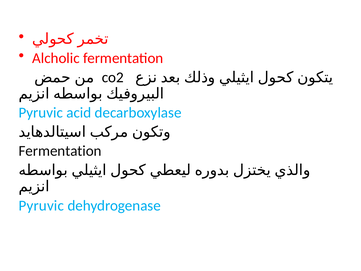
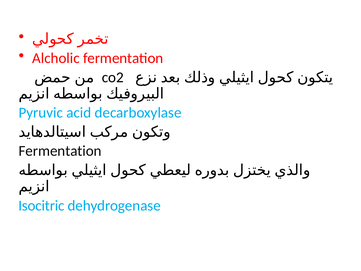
Pyruvic: Pyruvic -> Isocitric (41, 205)
